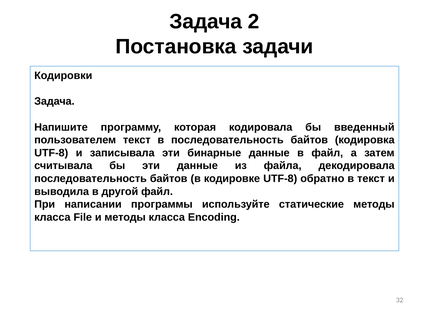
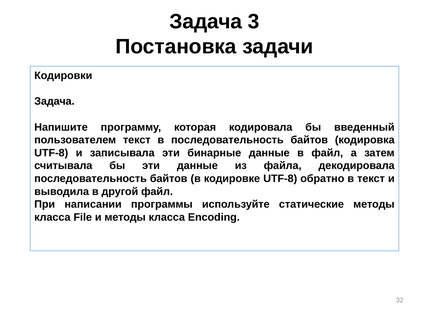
2: 2 -> 3 (254, 22)
